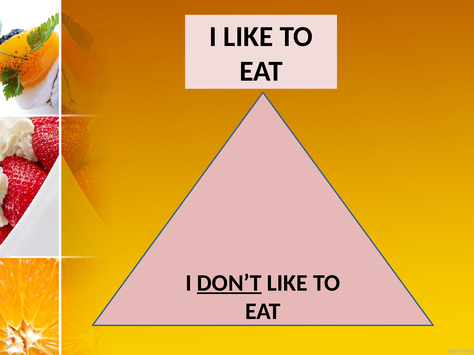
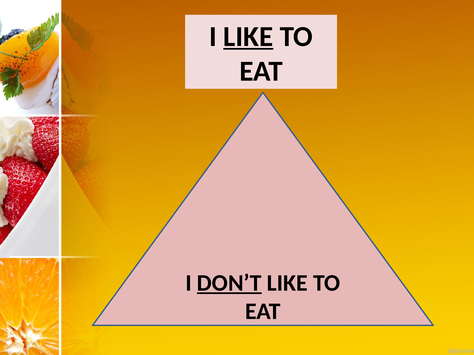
LIKE underline: none -> present (248, 37)
